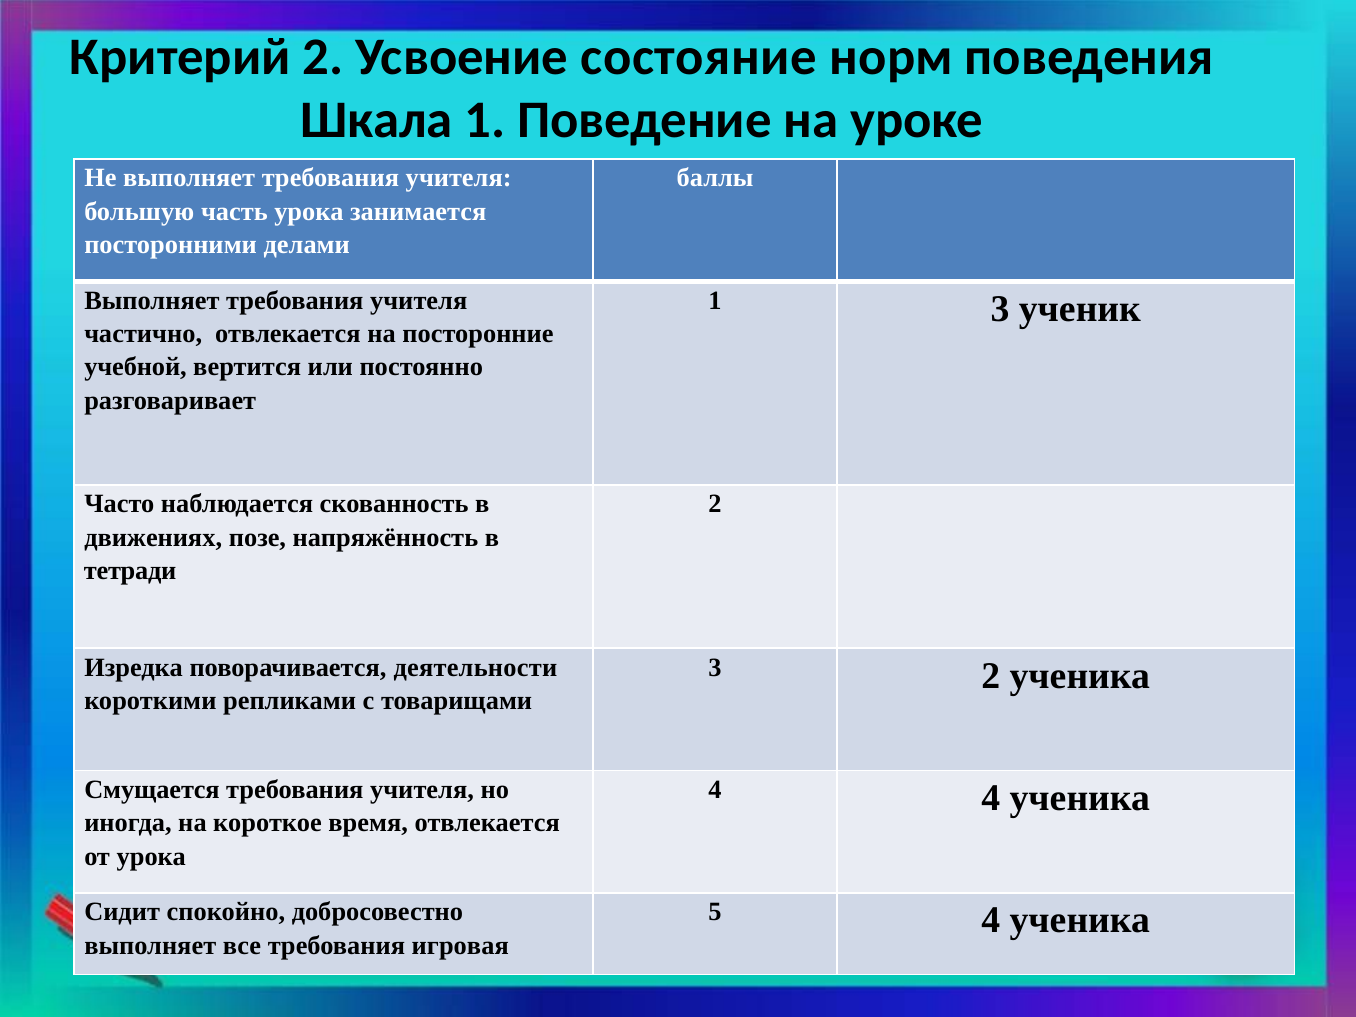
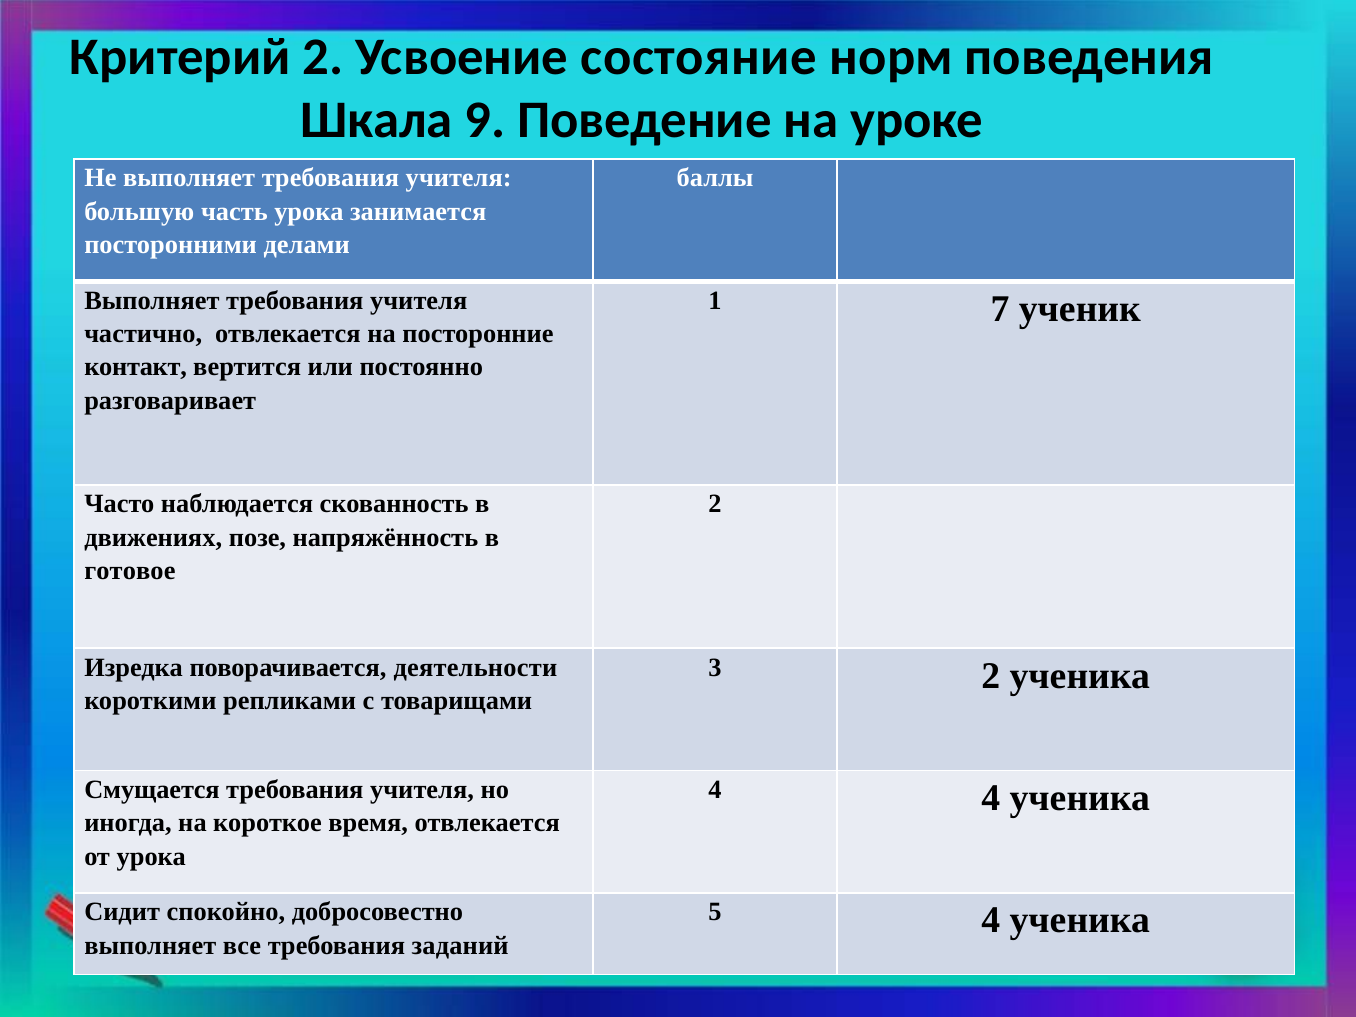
Шкала 1: 1 -> 9 (485, 120)
1 3: 3 -> 7 (1000, 309)
учебной: учебной -> контакт (136, 367)
тетради: тетради -> готовое (130, 571)
игровая: игровая -> заданий (460, 945)
